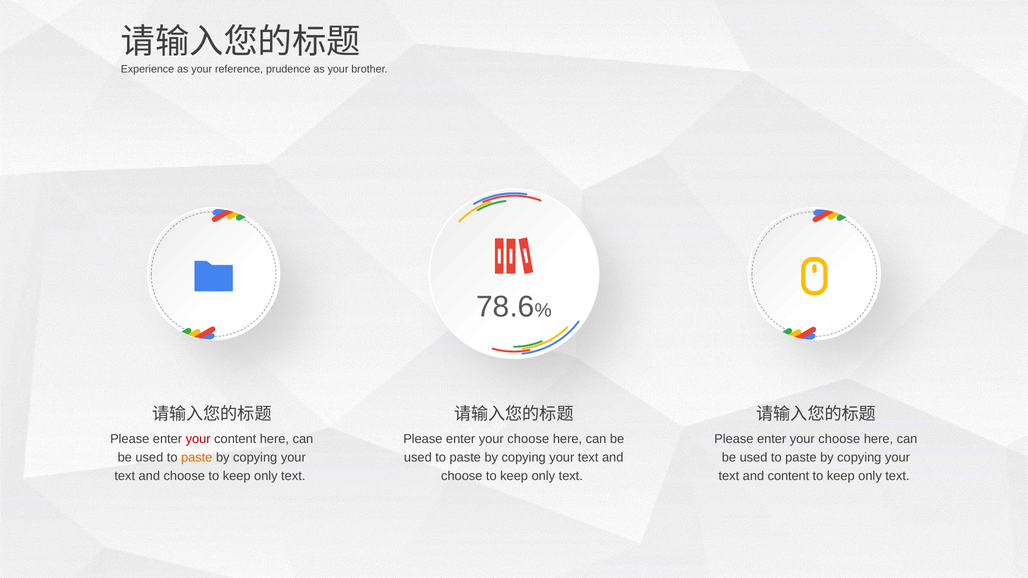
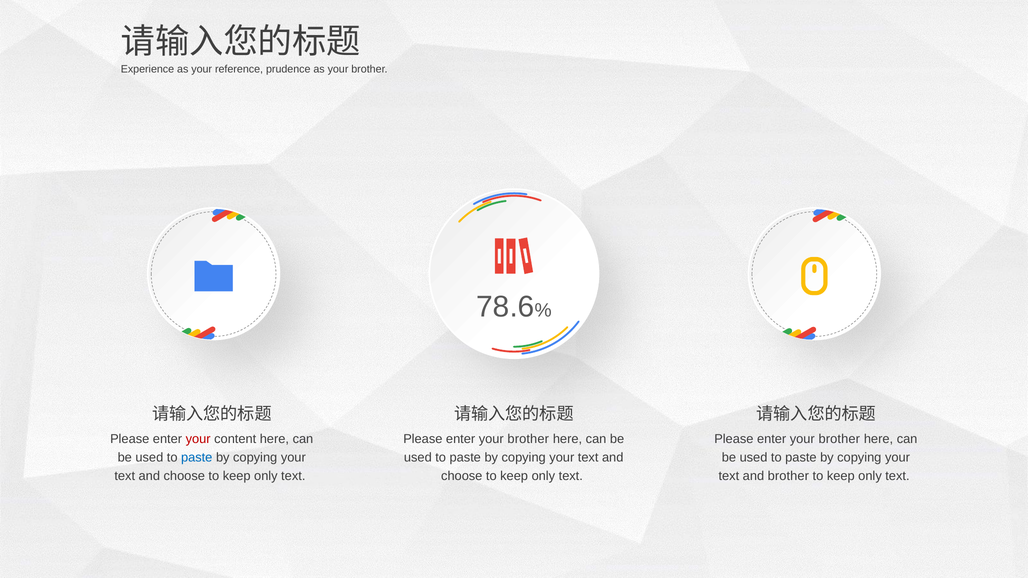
choose: choose -> brother (528, 439)
choose: choose -> brother (839, 439)
paste colour: orange -> blue (197, 458)
and content: content -> brother (788, 476)
